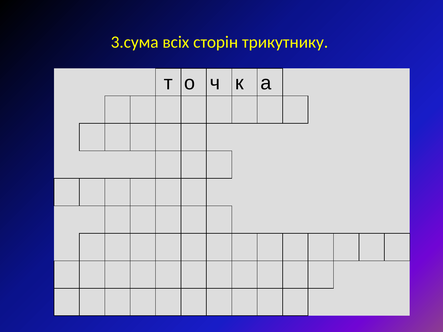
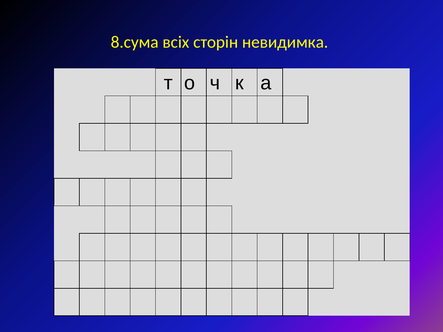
3.сума: 3.сума -> 8.сума (135, 42)
трикутнику: трикутнику -> невидимка (285, 42)
